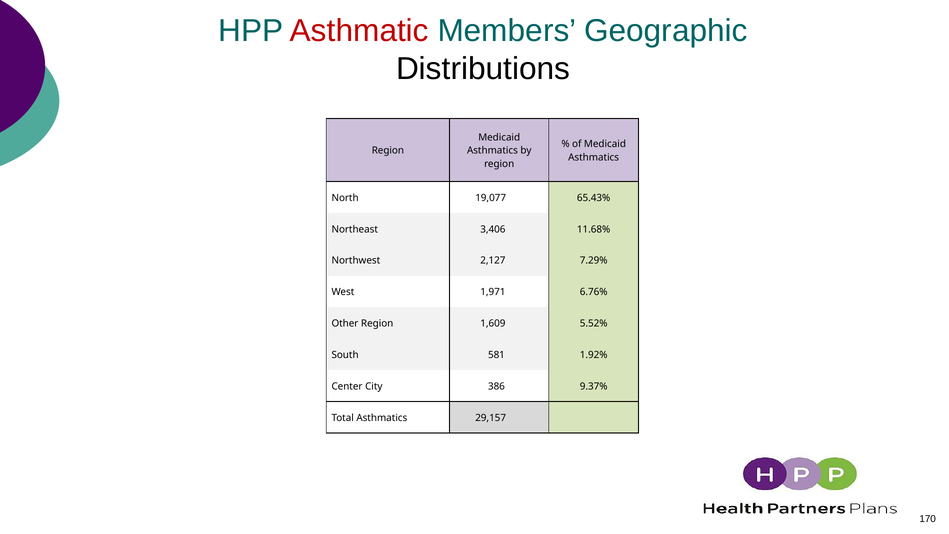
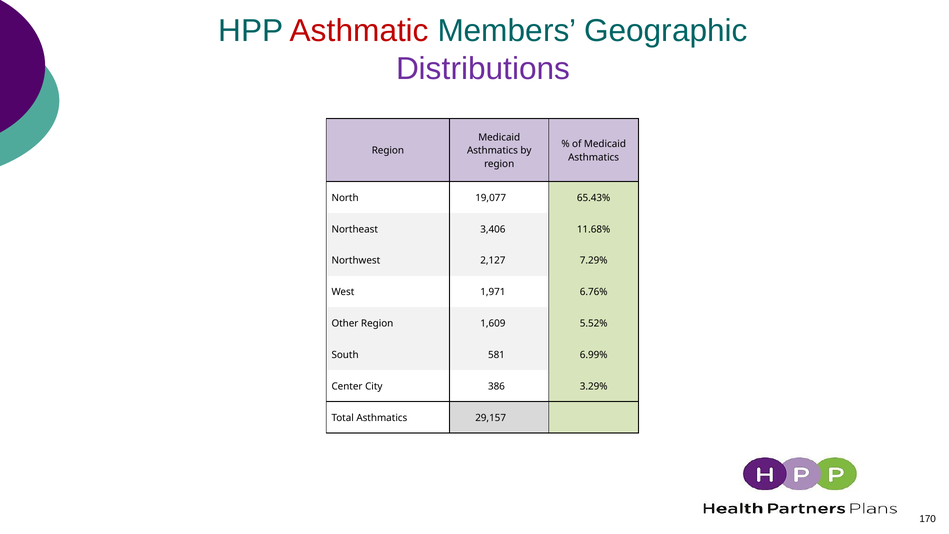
Distributions colour: black -> purple (483, 69)
1.92%: 1.92% -> 6.99% (594, 355)
9.37%: 9.37% -> 3.29% (594, 386)
